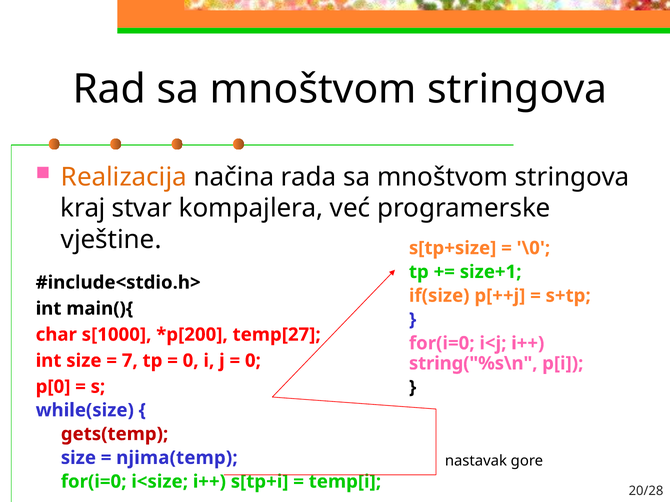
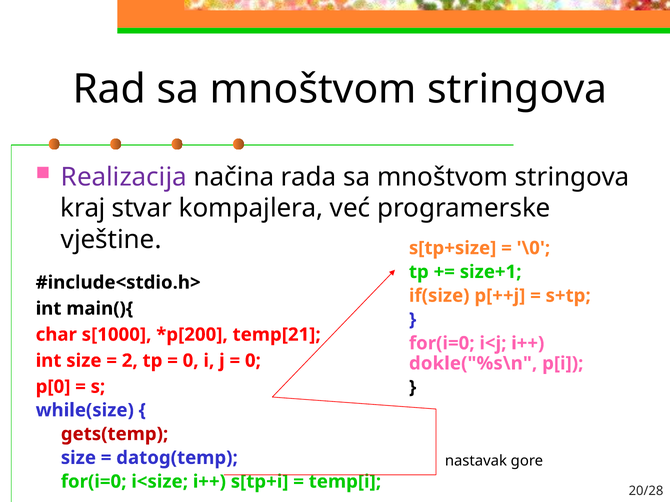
Realizacija colour: orange -> purple (124, 177)
temp[27: temp[27 -> temp[21 (277, 335)
7: 7 -> 2 (130, 361)
string("%s\n: string("%s\n -> dokle("%s\n (473, 364)
njima(temp: njima(temp -> datog(temp (177, 458)
